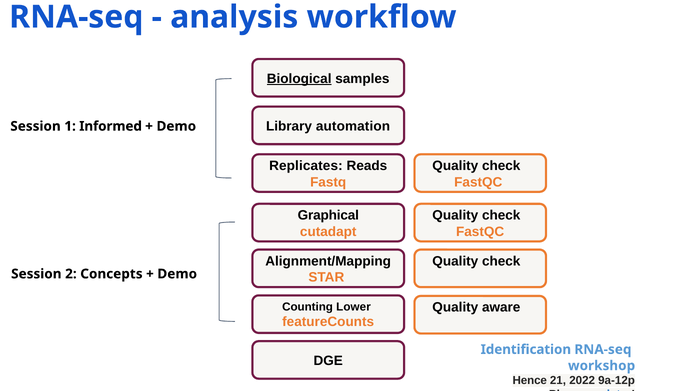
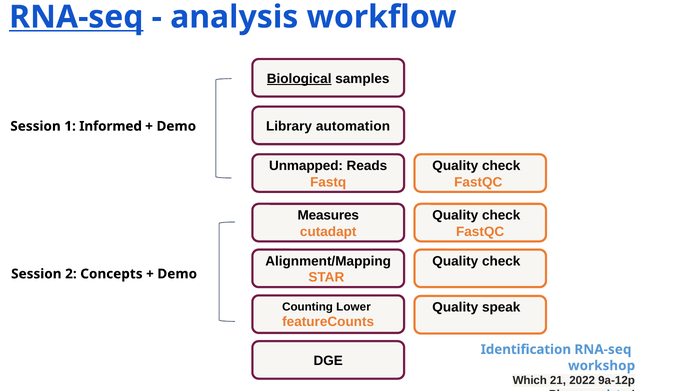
RNA-seq underline: none -> present (76, 17)
Replicates: Replicates -> Unmapped (306, 166)
Graphical: Graphical -> Measures (328, 216)
aware: aware -> speak (501, 308)
Hence: Hence -> Which (530, 381)
